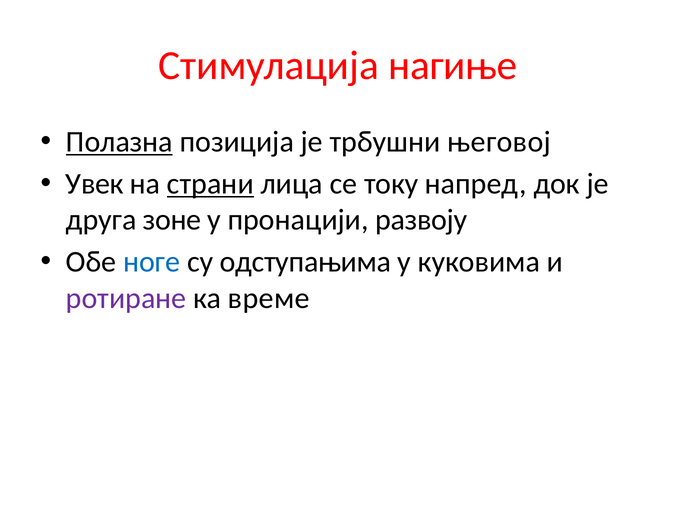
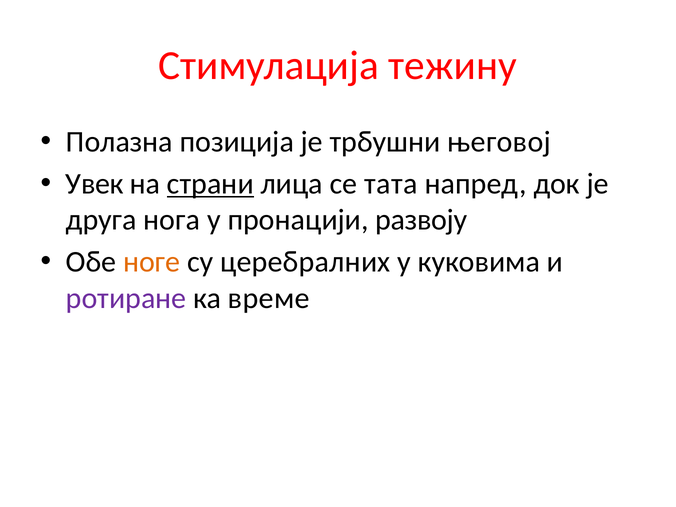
нагиње: нагиње -> тежину (453, 65)
Полазна underline: present -> none (119, 142)
току: току -> тата (391, 184)
зоне: зоне -> нога (172, 220)
ноге colour: blue -> orange (152, 262)
одступањима: одступањима -> церебралних (305, 262)
